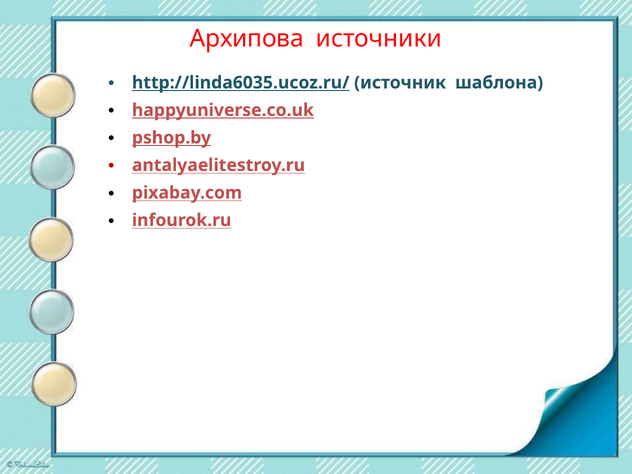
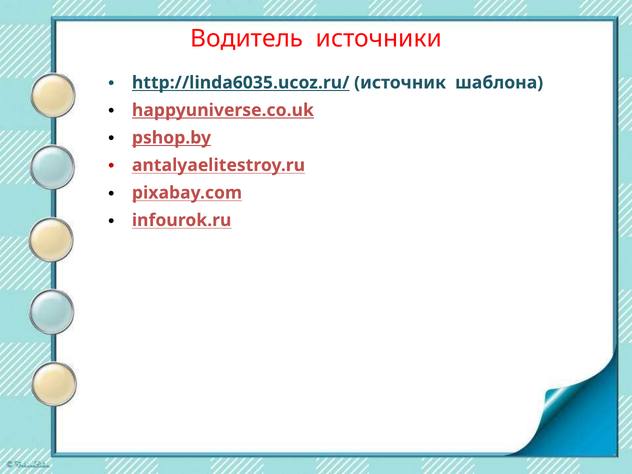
Архипова: Архипова -> Водитель (247, 39)
